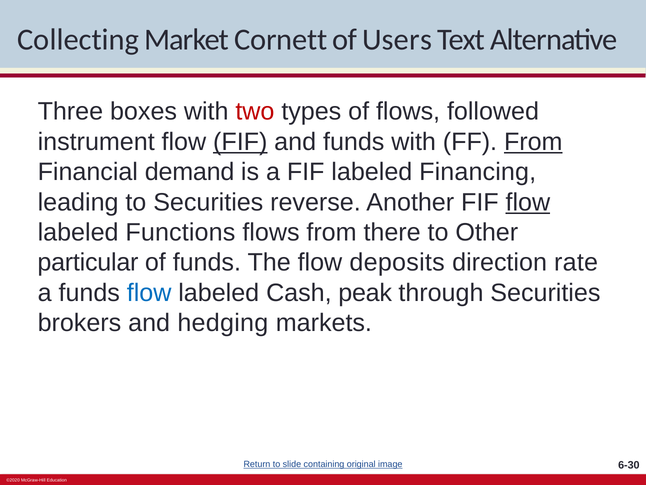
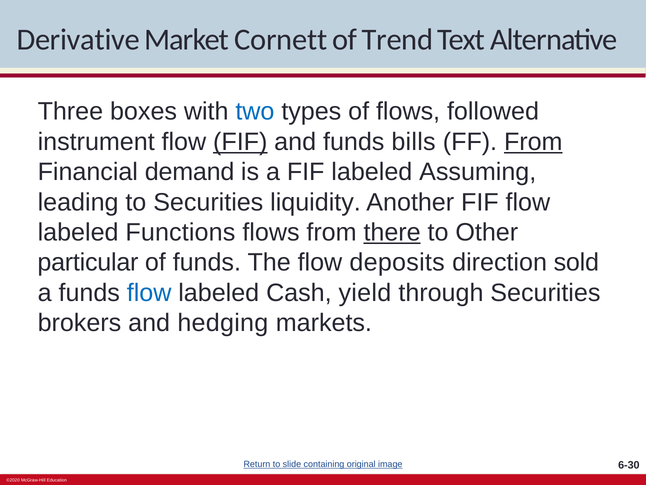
Collecting: Collecting -> Derivative (78, 40)
Users: Users -> Trend (397, 40)
two colour: red -> blue (255, 112)
funds with: with -> bills (414, 142)
Financing: Financing -> Assuming (478, 172)
reverse: reverse -> liquidity (315, 202)
flow underline: present -> none (528, 202)
there underline: none -> present (392, 232)
rate: rate -> sold (576, 262)
peak: peak -> yield (365, 293)
